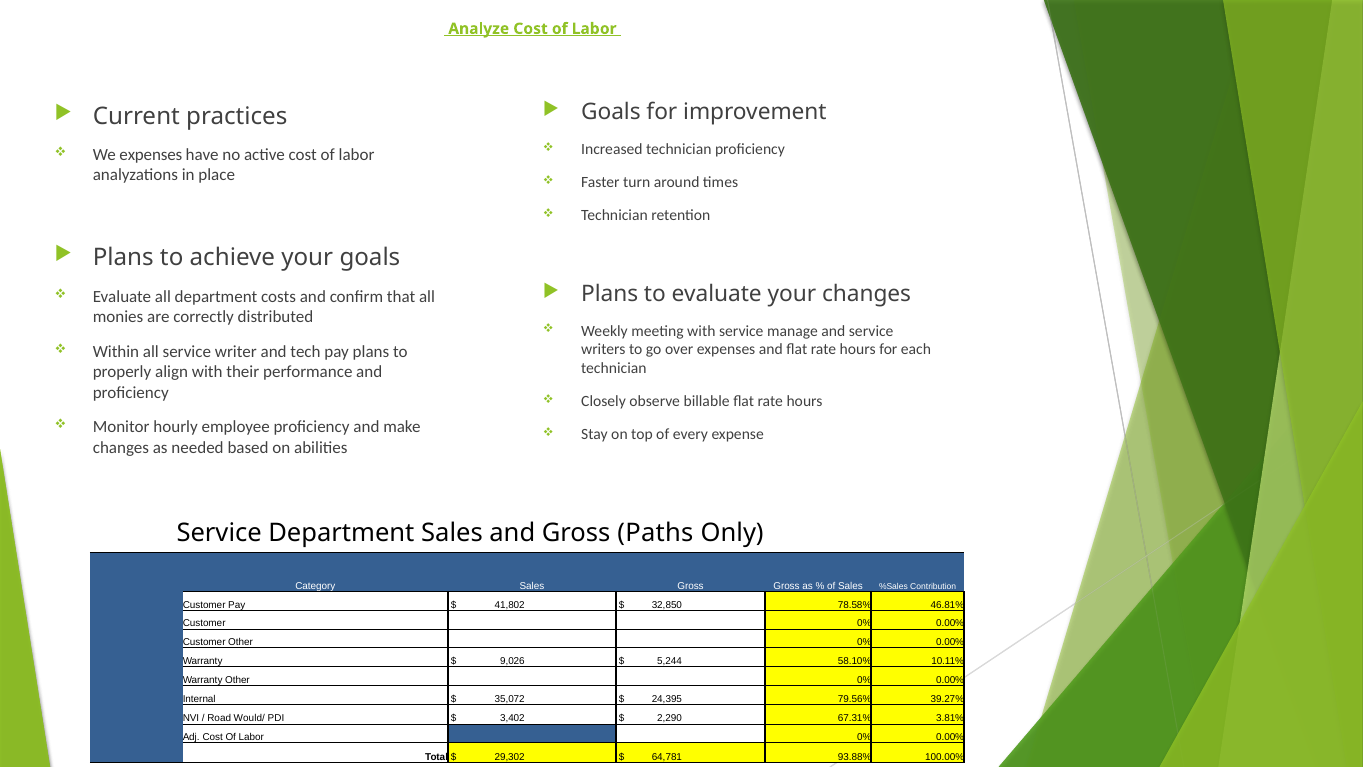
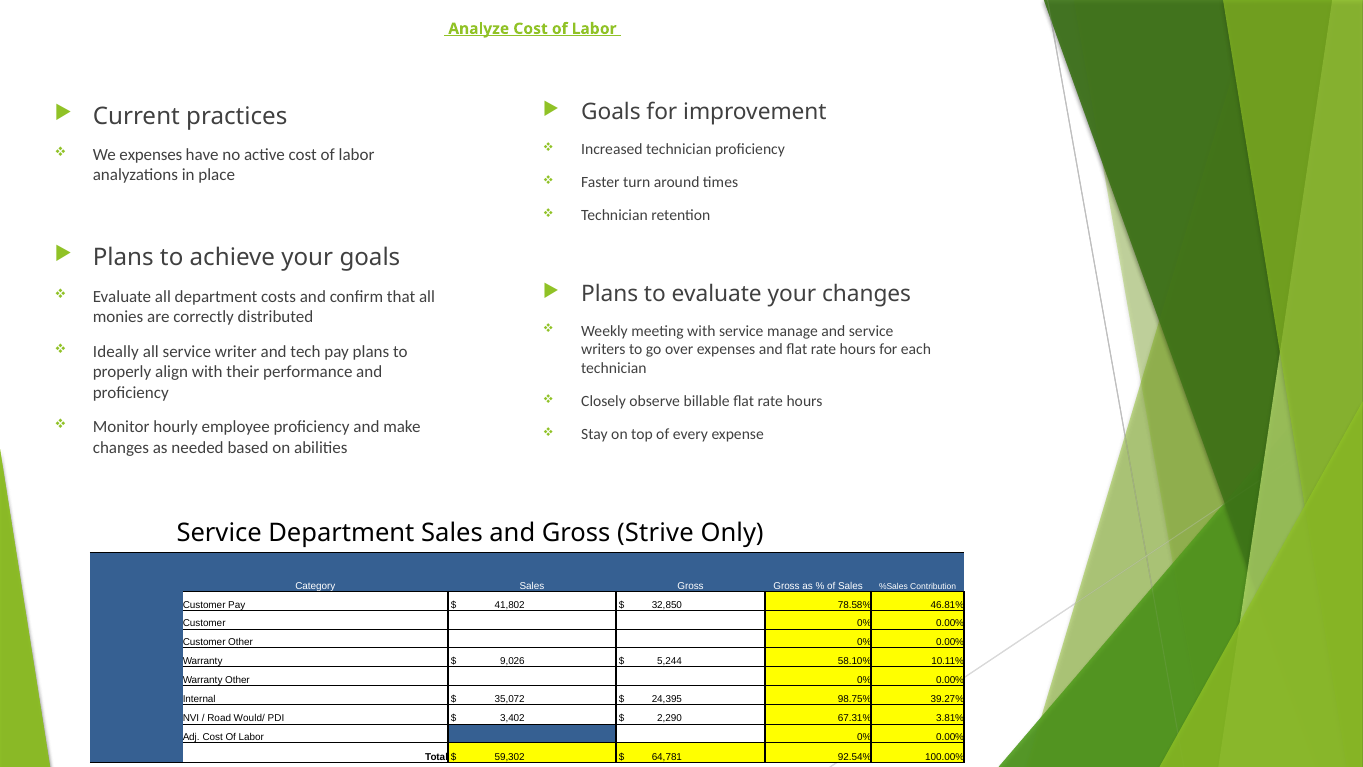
Within: Within -> Ideally (116, 351)
Paths: Paths -> Strive (655, 533)
79.56%: 79.56% -> 98.75% (855, 698)
29,302: 29,302 -> 59,302 (510, 757)
93.88%: 93.88% -> 92.54% (855, 757)
